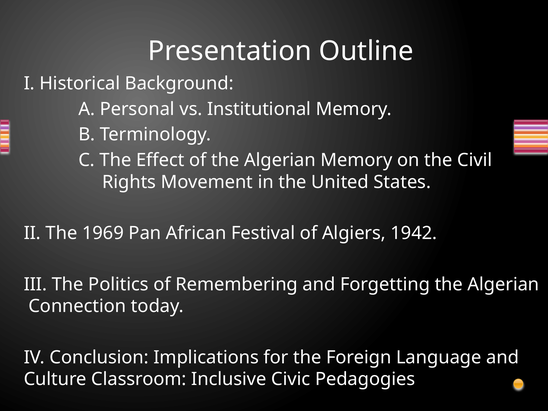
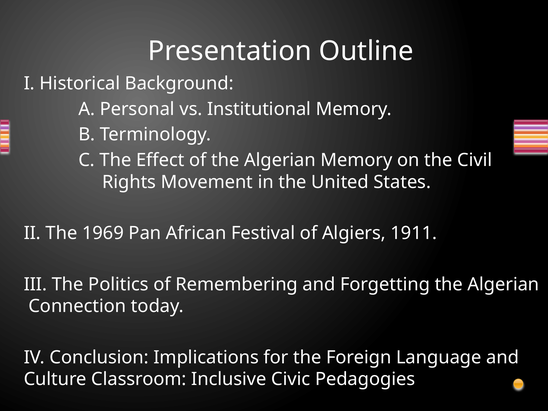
1942: 1942 -> 1911 (414, 233)
